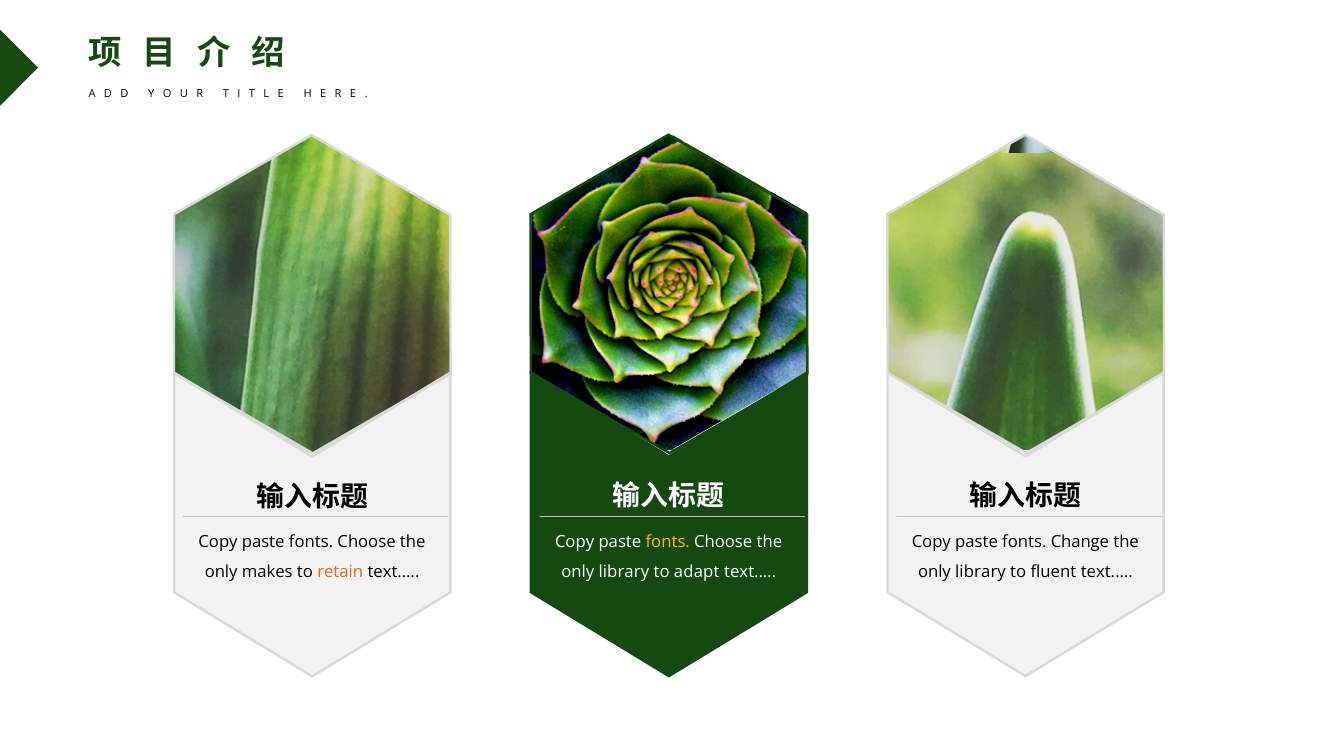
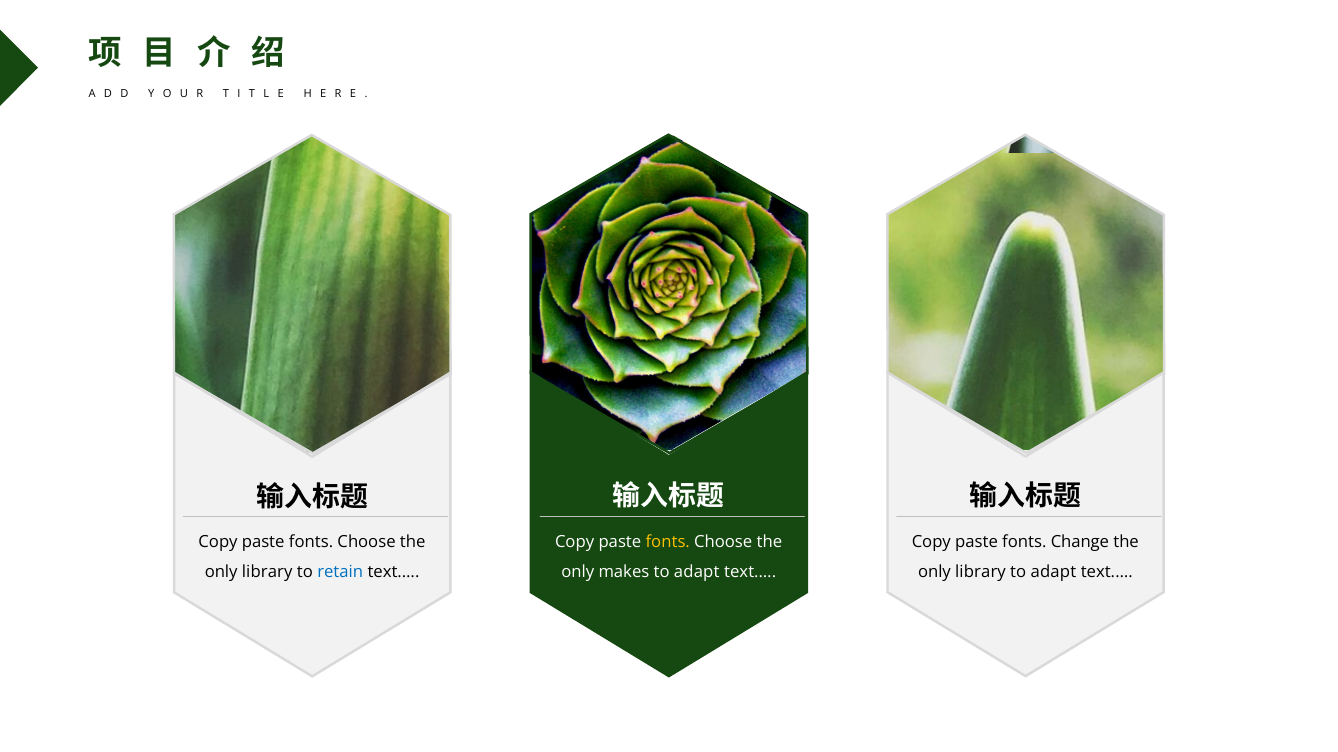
library: library -> makes (624, 573)
fluent: fluent -> adapt (1053, 573)
makes: makes -> library (267, 573)
retain colour: orange -> blue (340, 573)
